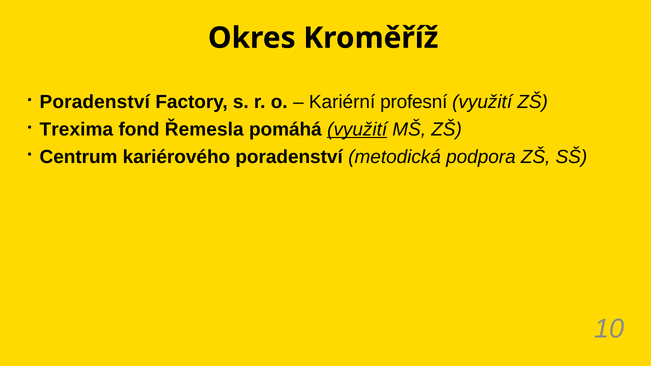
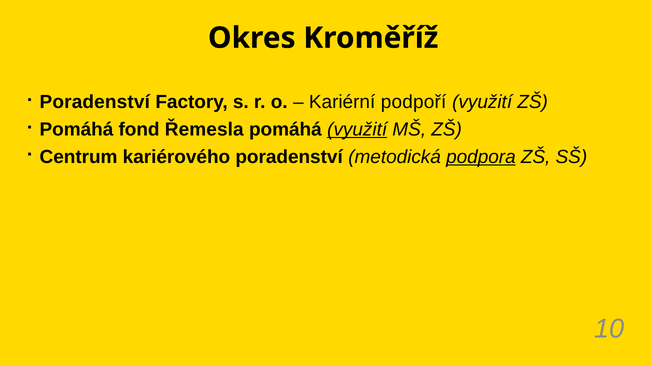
profesní: profesní -> podpoří (414, 102)
Trexima: Trexima -> Pomáhá (76, 130)
podpora underline: none -> present (481, 157)
